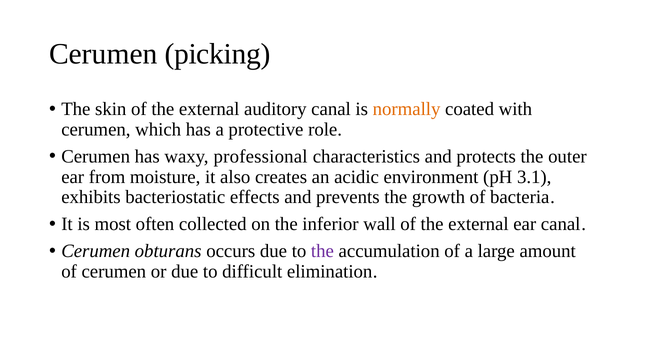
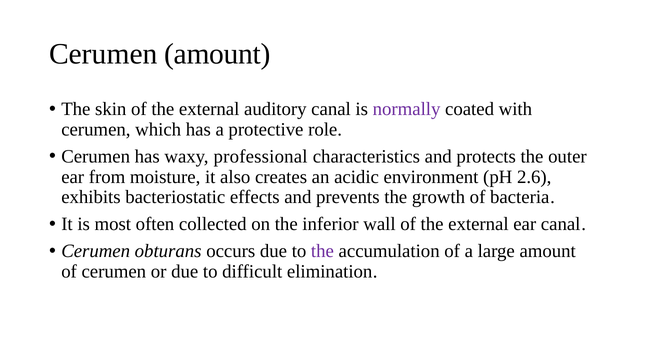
Cerumen picking: picking -> amount (217, 54)
normally colour: orange -> purple (407, 109)
3.1: 3.1 -> 2.6 (534, 177)
